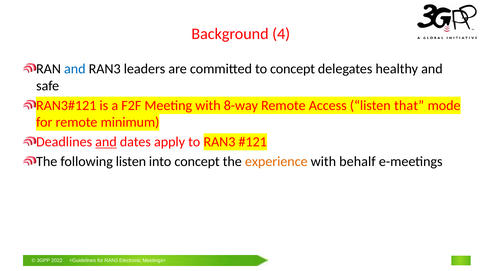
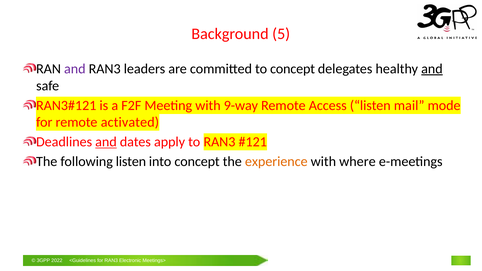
4: 4 -> 5 (281, 34)
and colour: blue -> purple (75, 69)
and underline: none -> present (432, 69)
8-way: 8-way -> 9-way (241, 105)
that: that -> mail (409, 105)
minimum: minimum -> activated (130, 122)
behalf: behalf -> where (357, 162)
